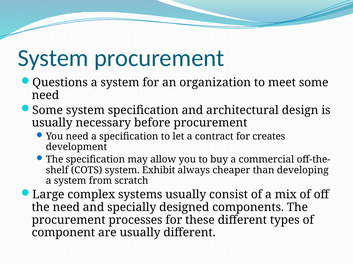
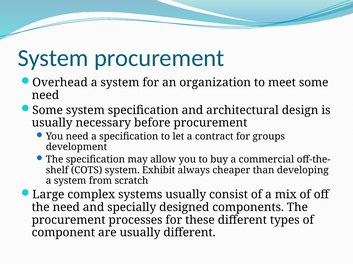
Questions: Questions -> Overhead (60, 83)
creates: creates -> groups (269, 137)
